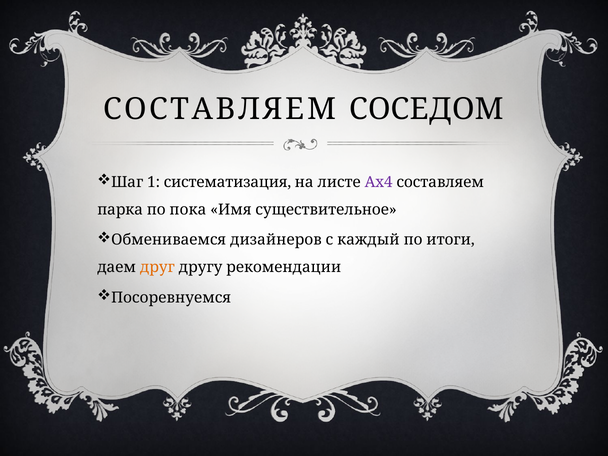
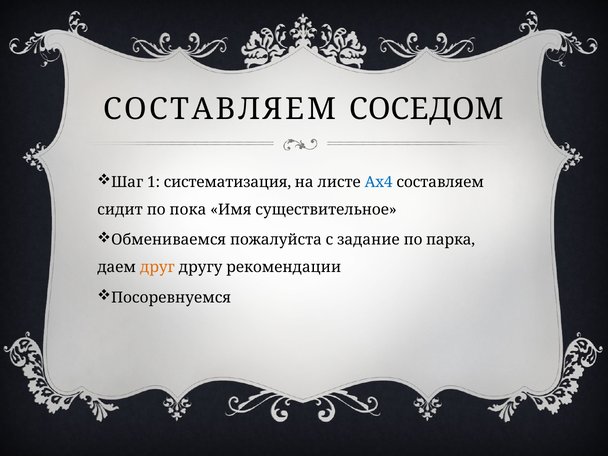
Ах4 colour: purple -> blue (379, 182)
парка: парка -> сидит (120, 210)
дизайнеров: дизайнеров -> пожалуйста (276, 240)
каждый: каждый -> задание (368, 240)
итоги: итоги -> парка (451, 240)
